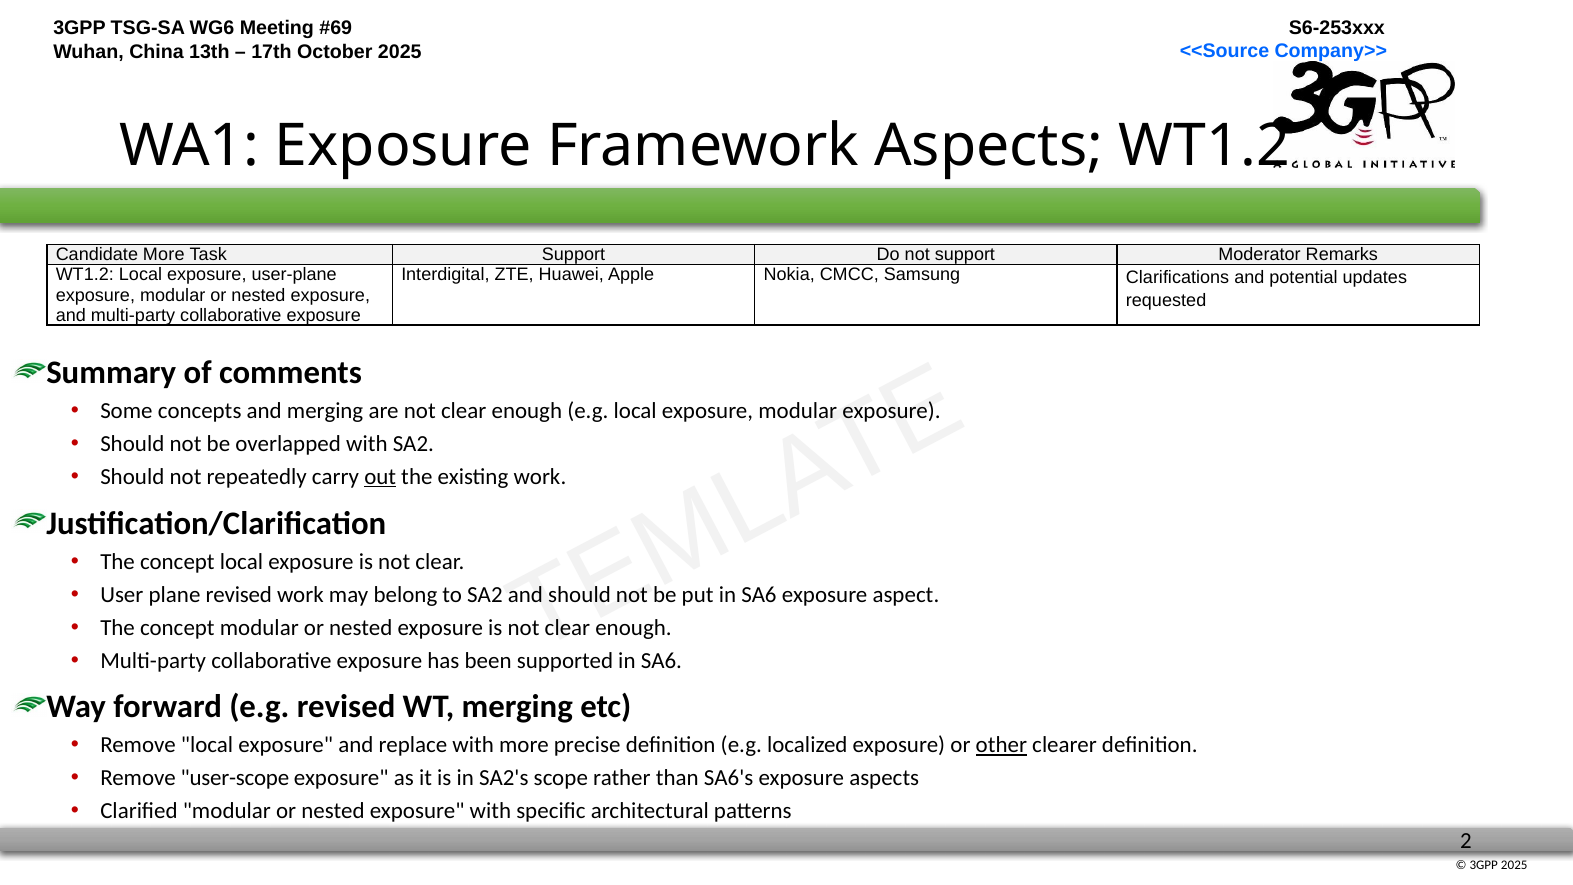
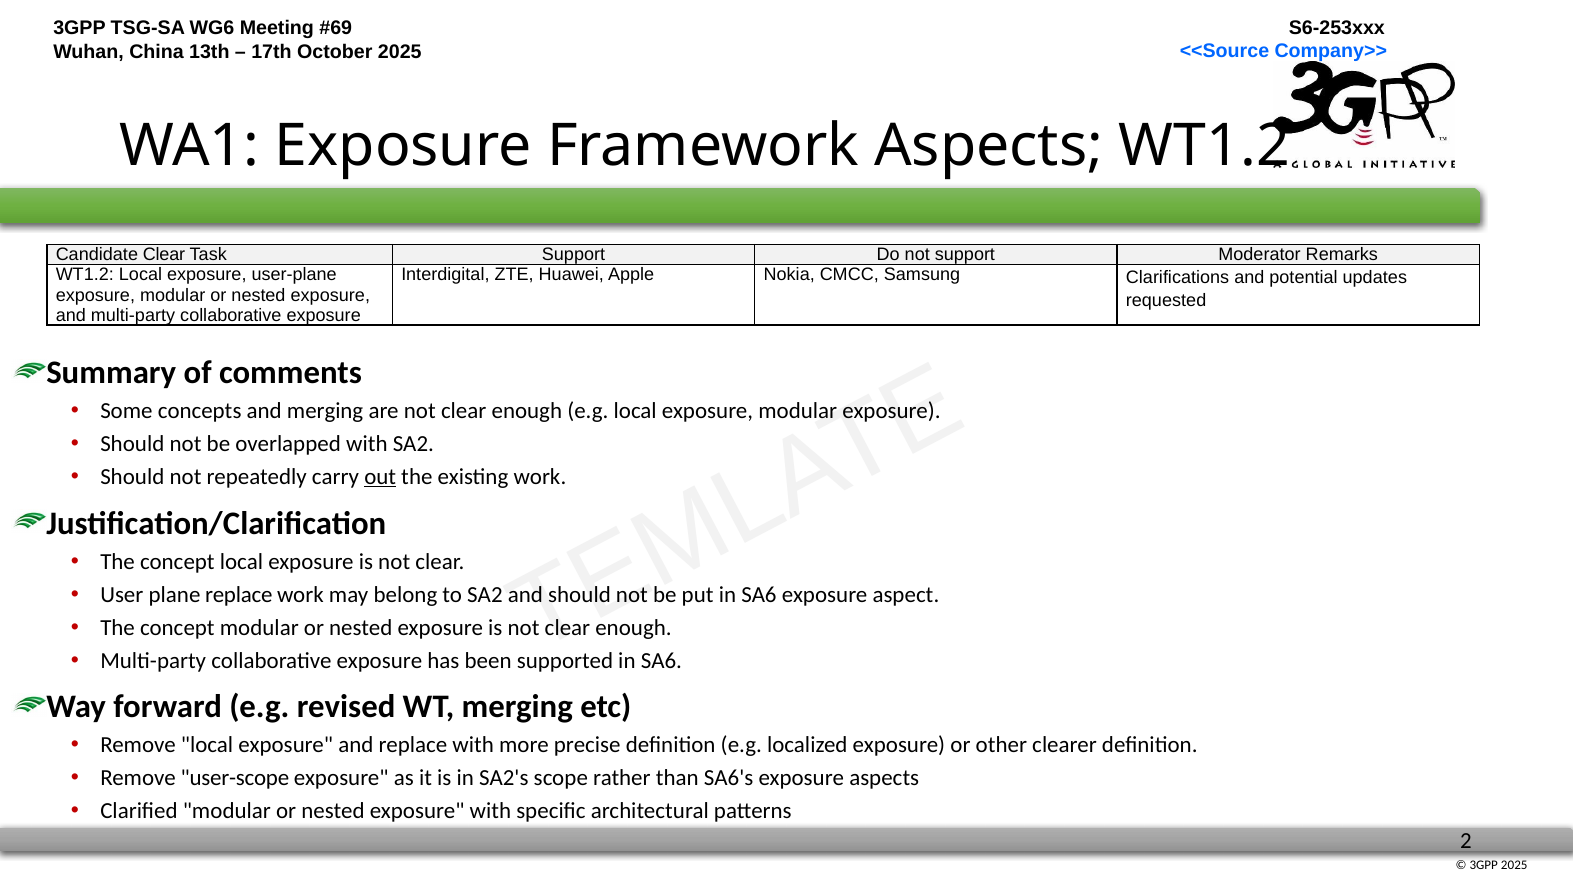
Candidate More: More -> Clear (164, 255)
plane revised: revised -> replace (239, 594)
other underline: present -> none (1001, 745)
